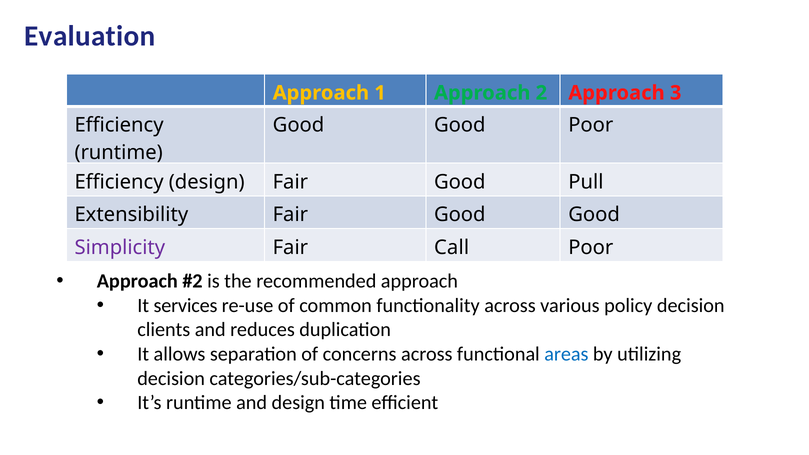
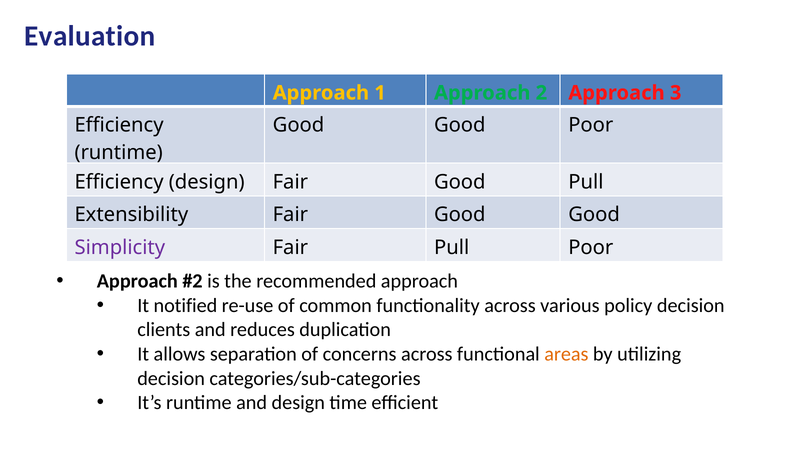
Fair Call: Call -> Pull (452, 248)
services: services -> notified (185, 306)
areas colour: blue -> orange (566, 354)
